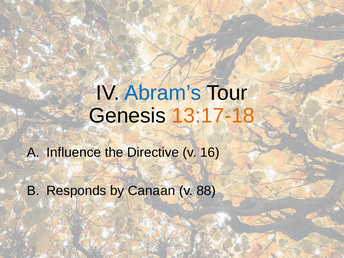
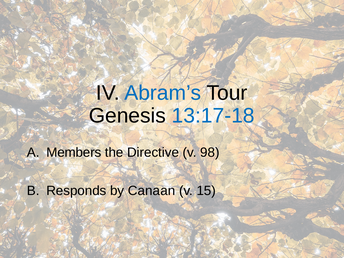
13:17-18 colour: orange -> blue (213, 116)
Influence: Influence -> Members (74, 152)
16: 16 -> 98 (210, 152)
88: 88 -> 15 (206, 191)
